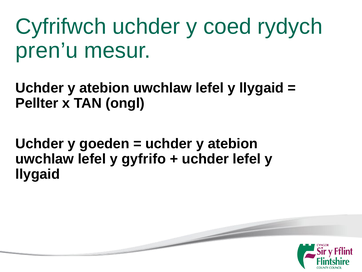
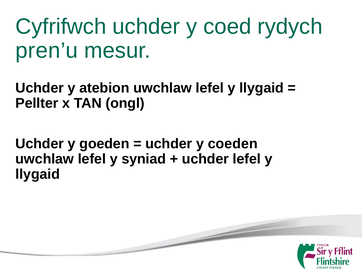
atebion: atebion -> coeden (233, 144)
gyfrifo: gyfrifo -> syniad (144, 159)
